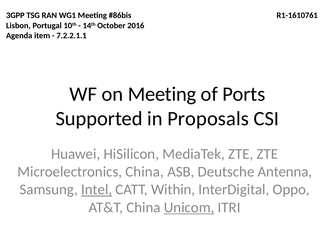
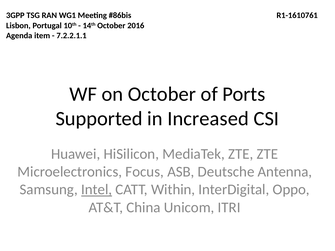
on Meeting: Meeting -> October (162, 94)
Proposals: Proposals -> Increased (208, 119)
Microelectronics China: China -> Focus (145, 172)
Unicom underline: present -> none (189, 208)
